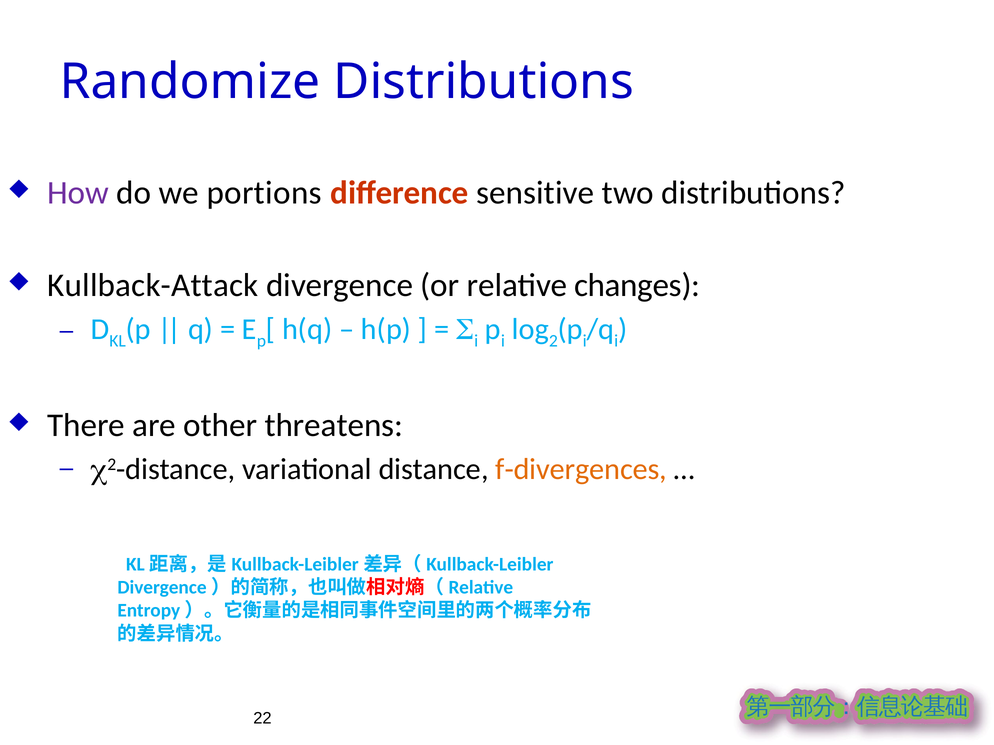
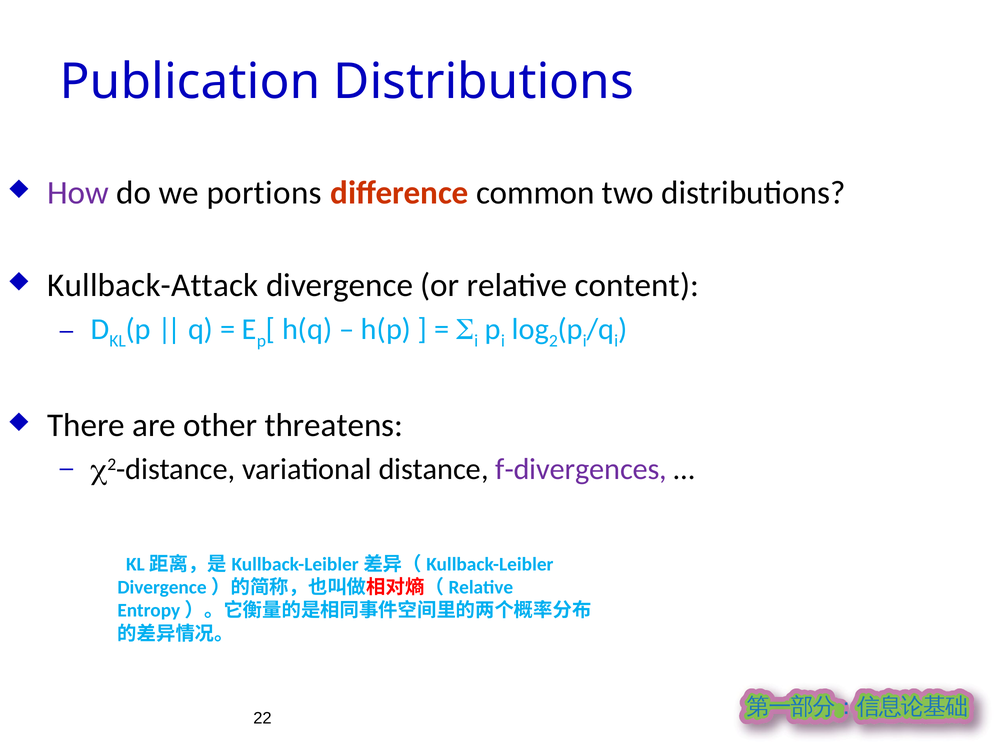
Randomize: Randomize -> Publication (190, 82)
sensitive: sensitive -> common (535, 193)
changes: changes -> content (637, 286)
f-divergences colour: orange -> purple (581, 470)
